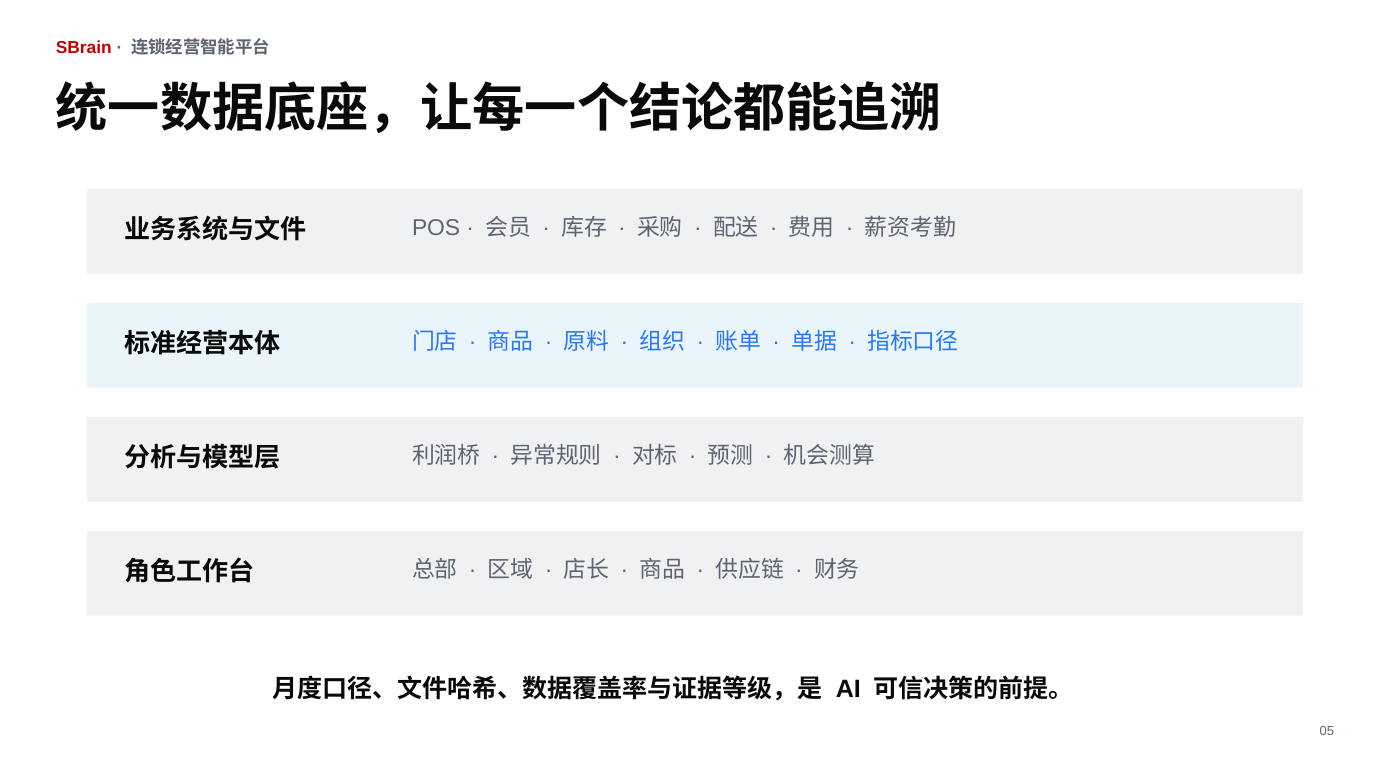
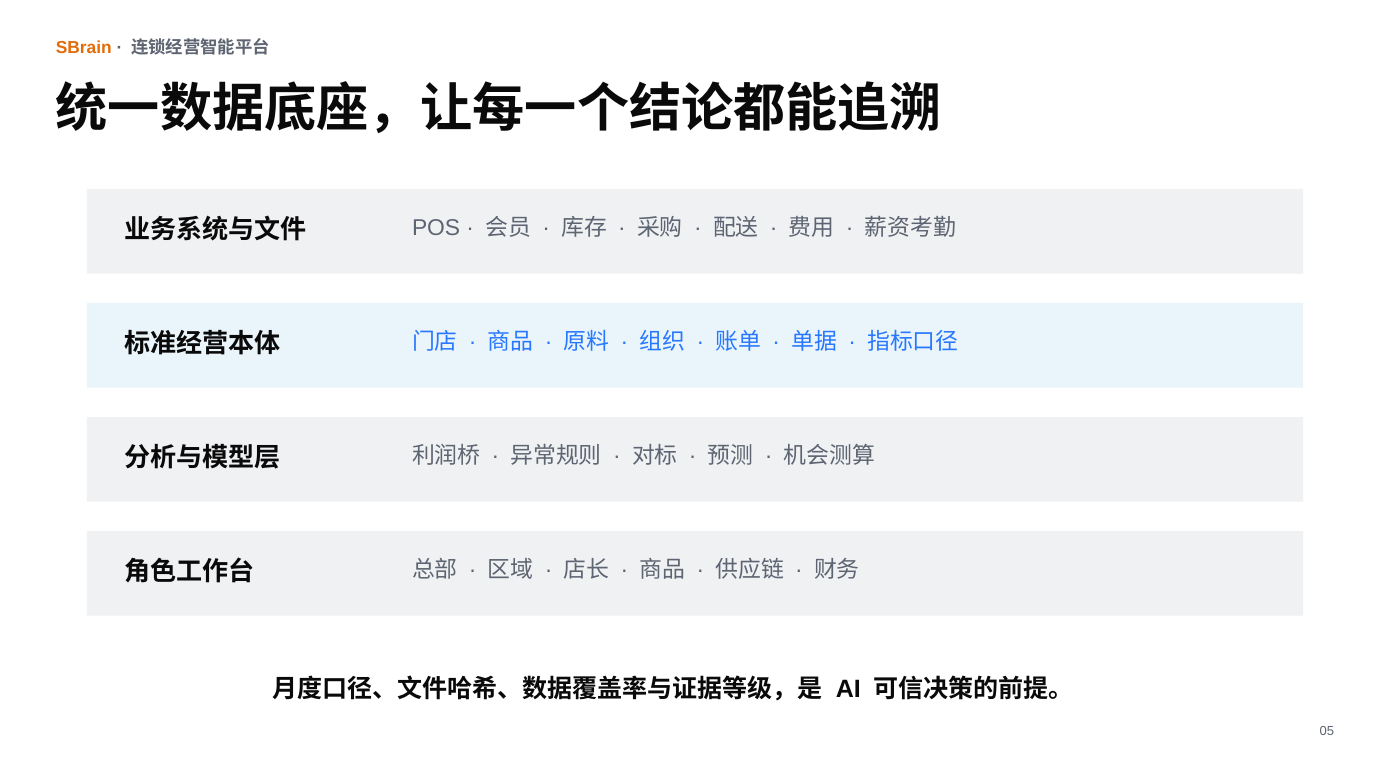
SBrain colour: red -> orange (84, 48)
